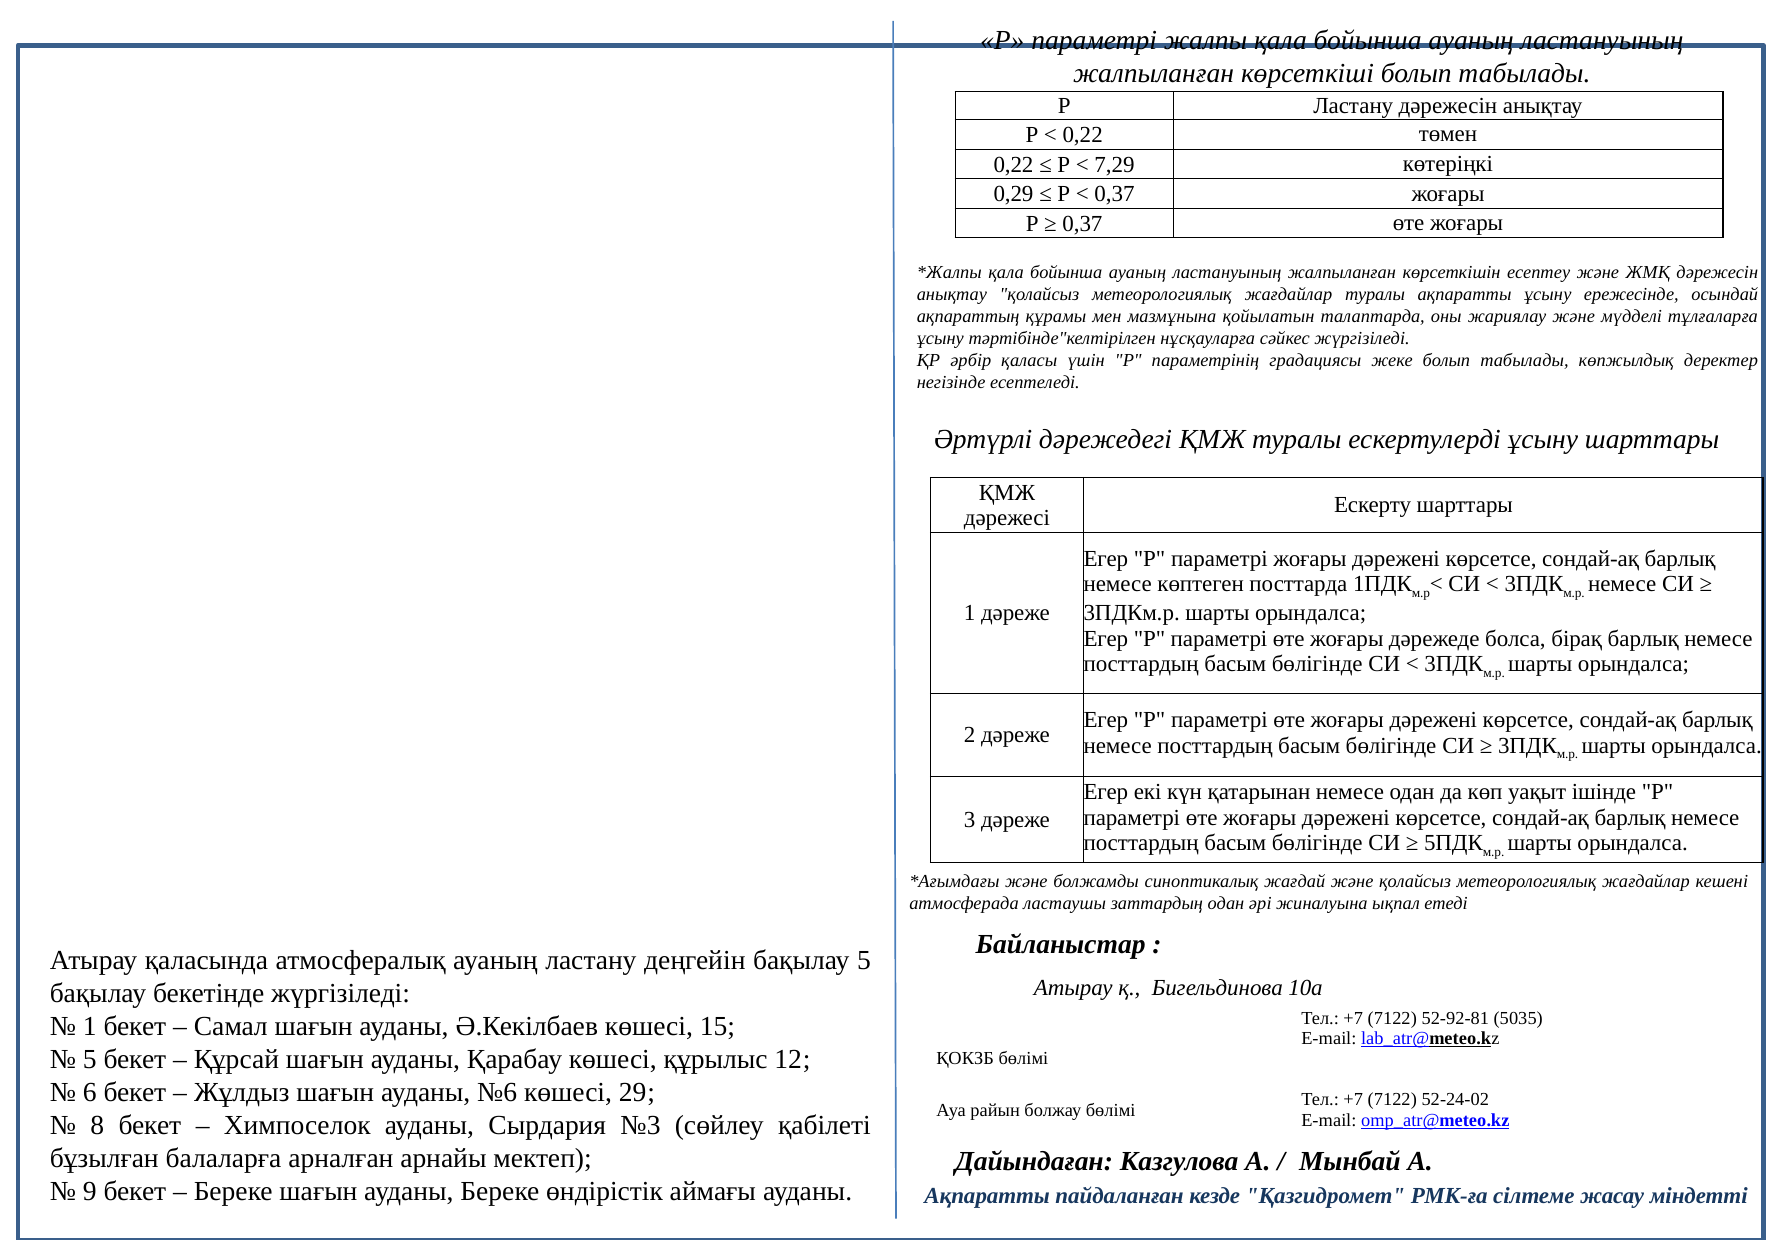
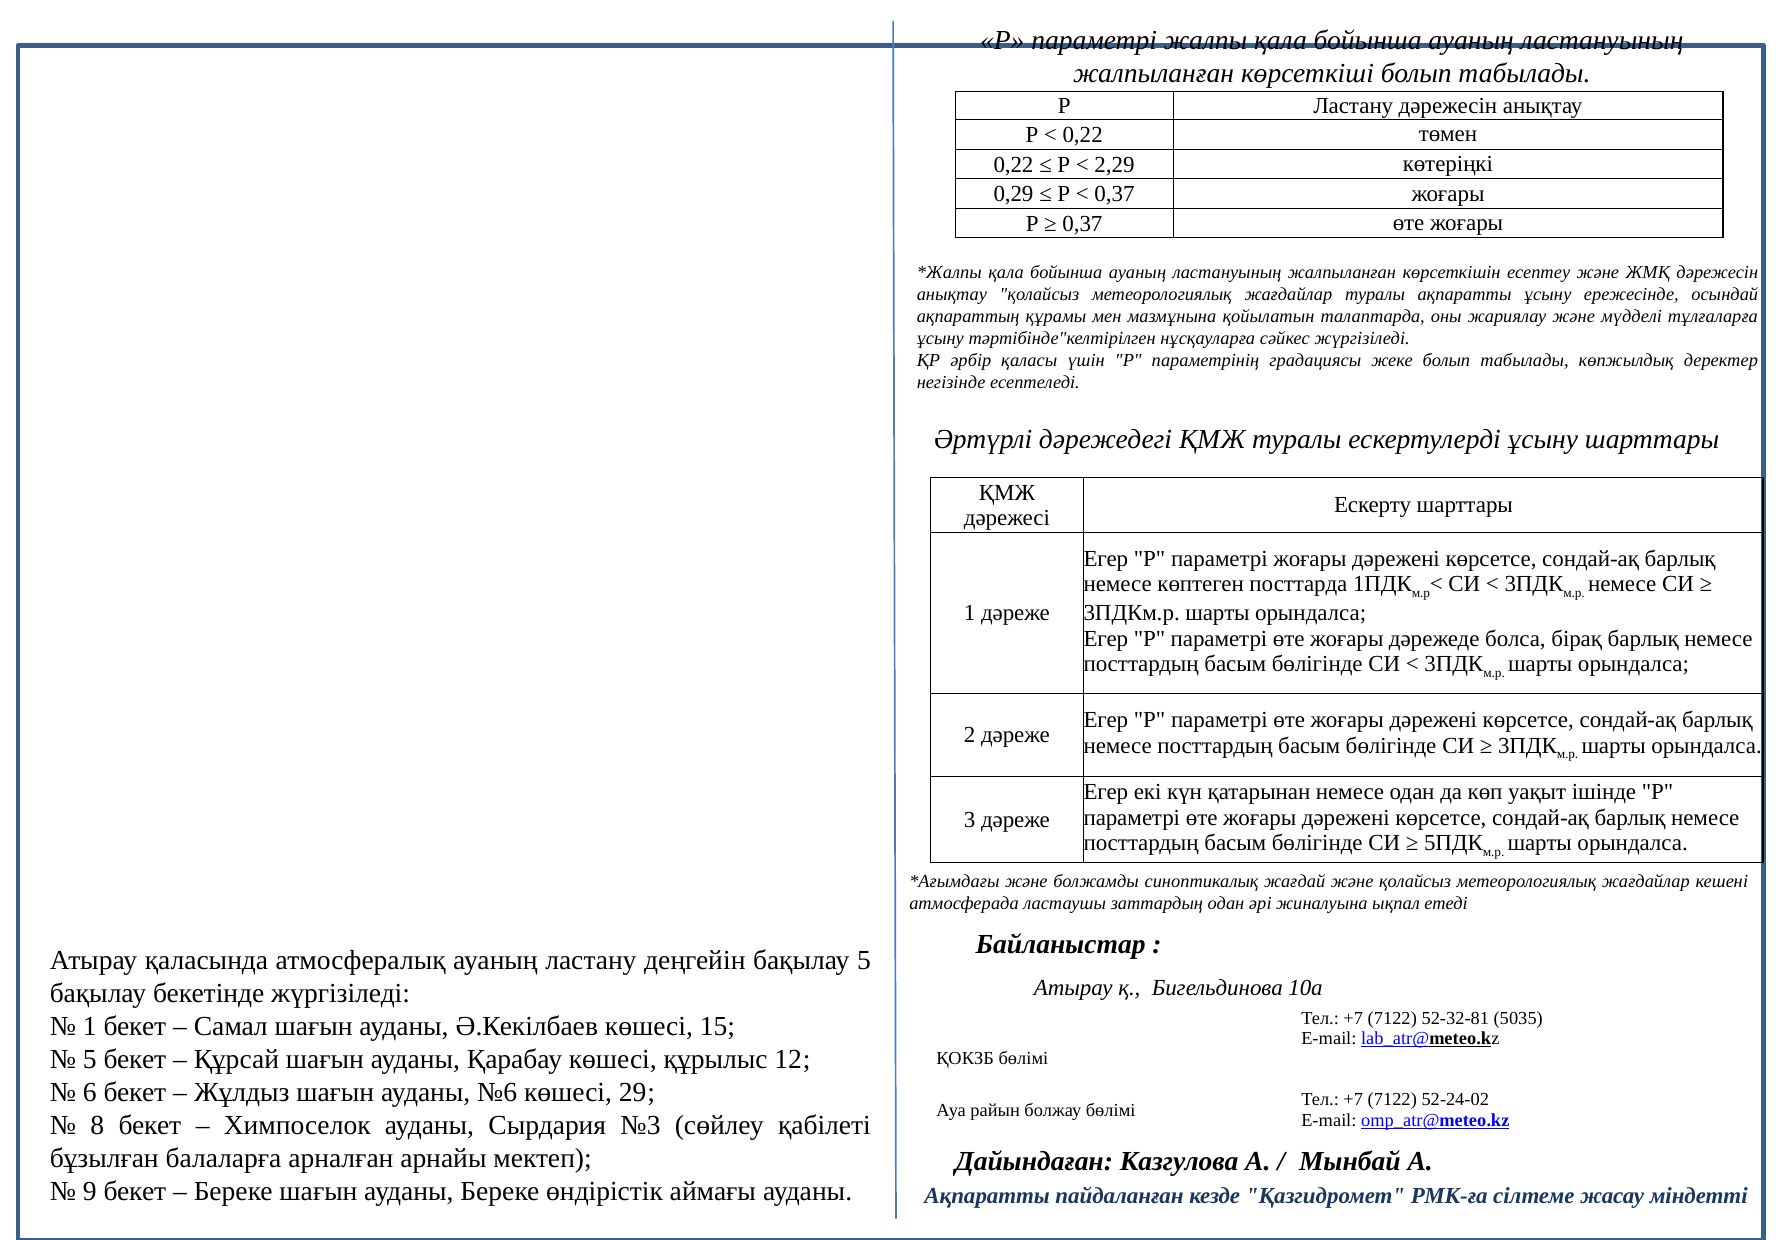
7,29: 7,29 -> 2,29 (1114, 165)
52-92-81: 52-92-81 -> 52-32-81 (1455, 1019)
